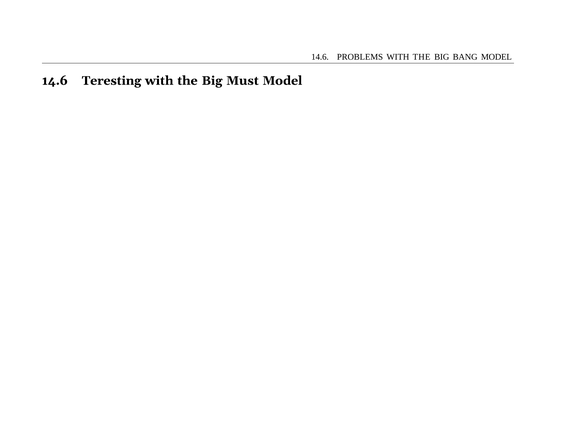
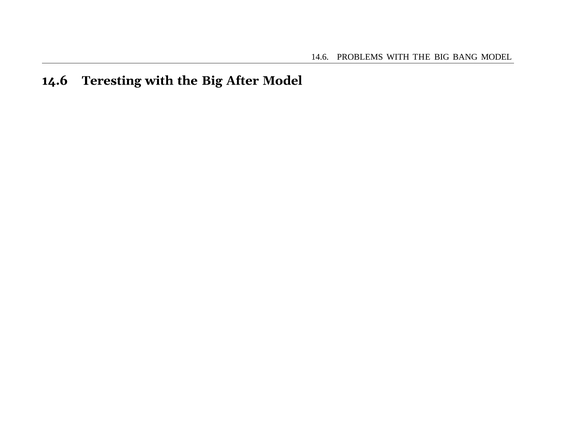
Must: Must -> After (243, 81)
